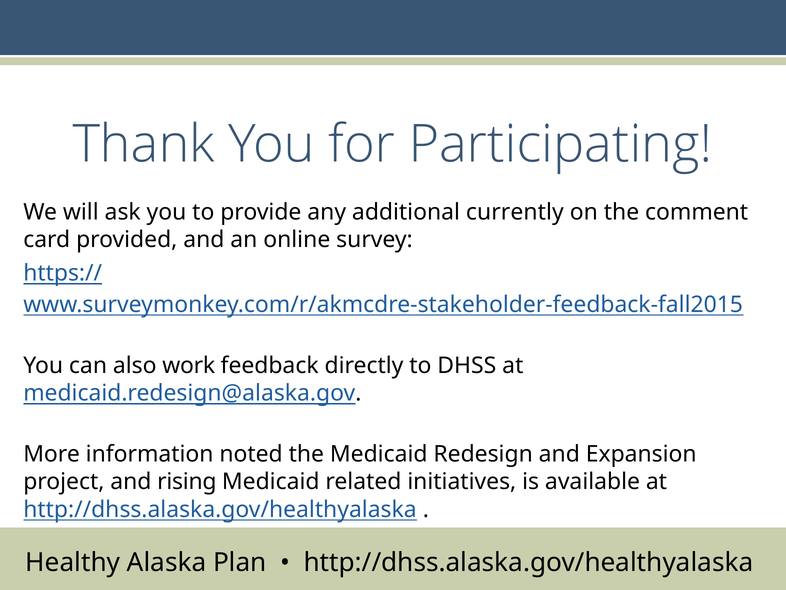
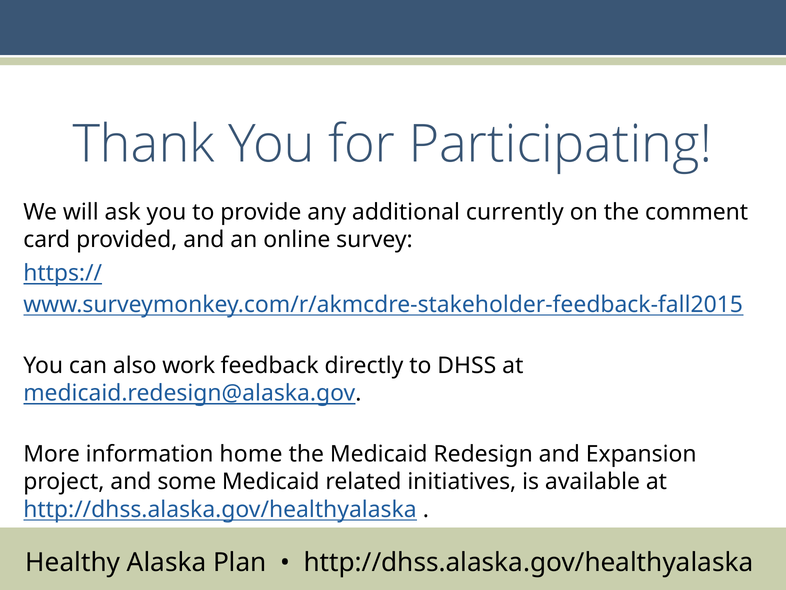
noted: noted -> home (251, 454)
rising: rising -> some (187, 482)
